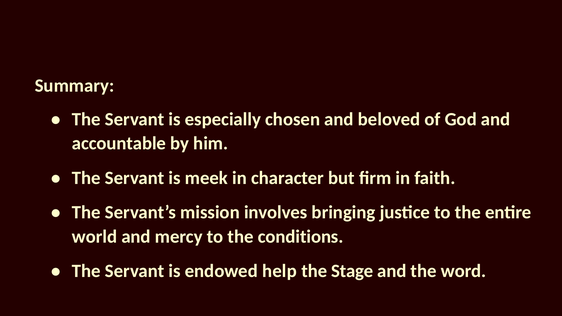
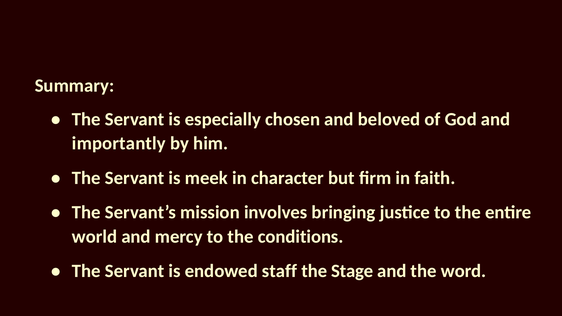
accountable: accountable -> importantly (119, 143)
help: help -> staff (280, 271)
